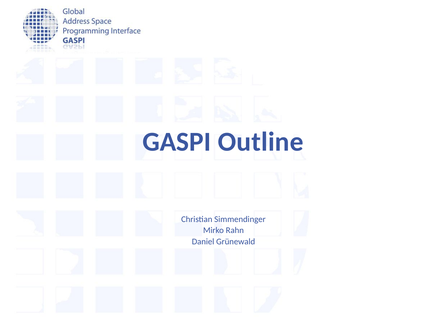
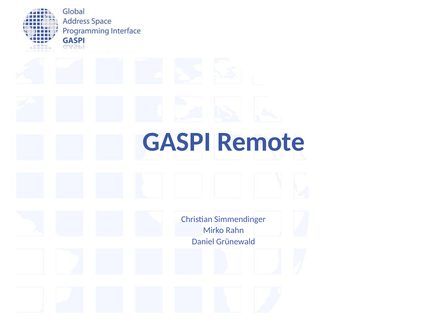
Outline: Outline -> Remote (261, 142)
